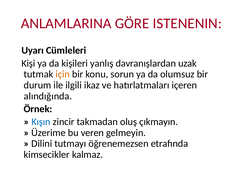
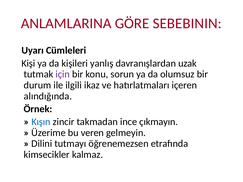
ISTENENIN: ISTENENIN -> SEBEBININ (187, 24)
için colour: orange -> purple (63, 74)
oluş: oluş -> ince (129, 122)
